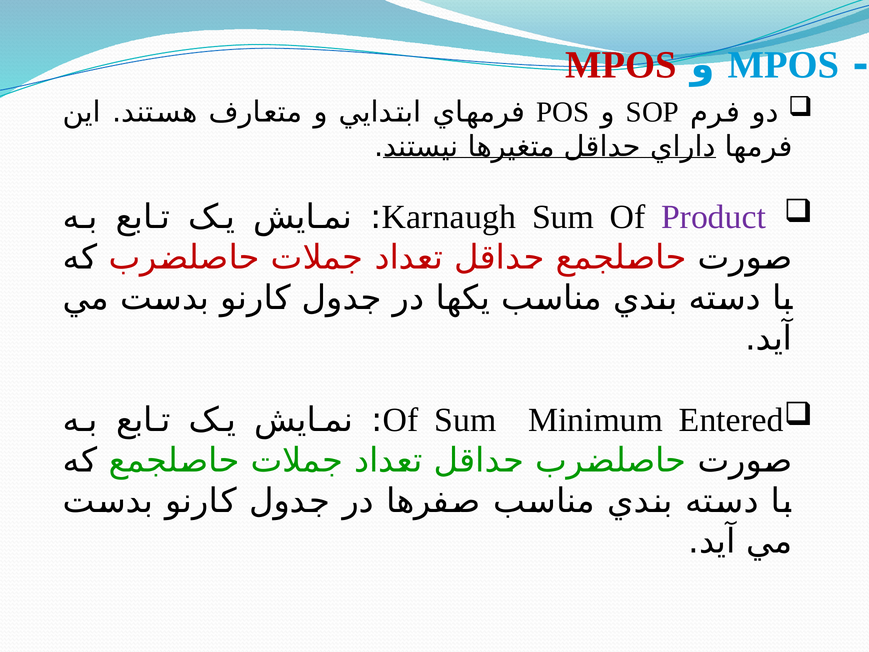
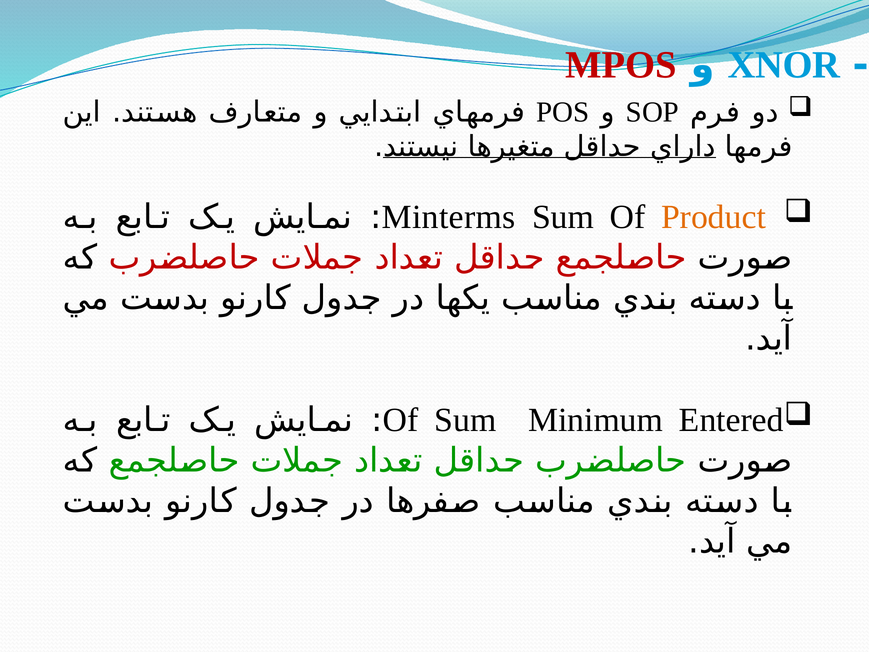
MPOS: MPOS -> XNOR (784, 65)
Karnaugh: Karnaugh -> Minterms (449, 217)
Product colour: purple -> orange (713, 217)
